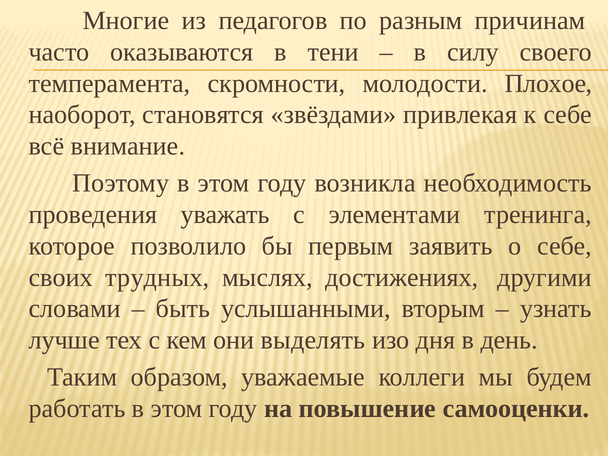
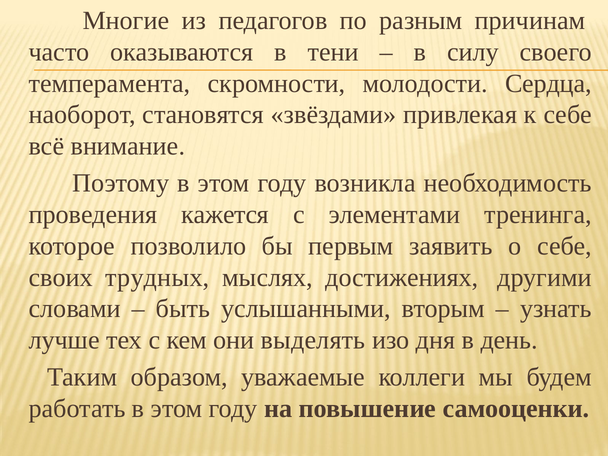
Плохое: Плохое -> Сердца (548, 83)
уважать: уважать -> кажется (225, 215)
